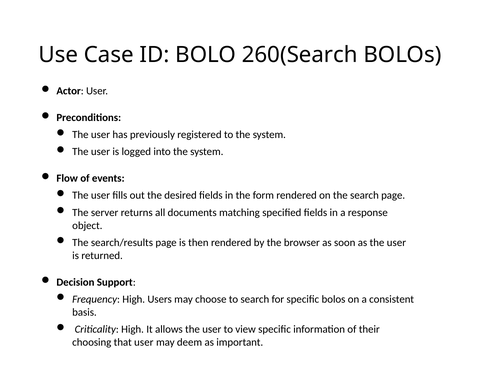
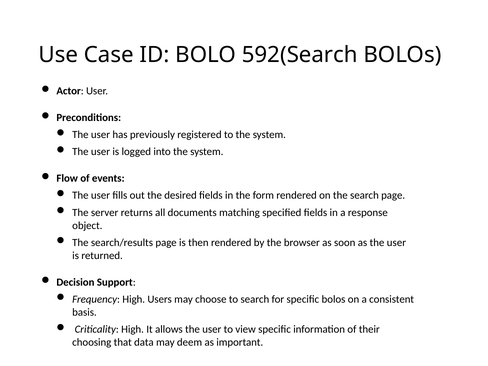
260(Search: 260(Search -> 592(Search (300, 55)
that user: user -> data (144, 342)
